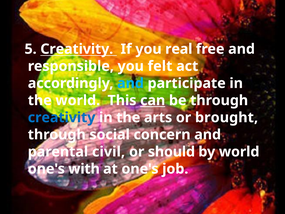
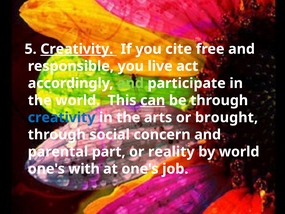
Creativity underline: none -> present (77, 49)
real: real -> cite (179, 49)
felt: felt -> live (160, 66)
and colour: light blue -> light green (130, 83)
civil: civil -> part (109, 152)
should: should -> reality (171, 152)
